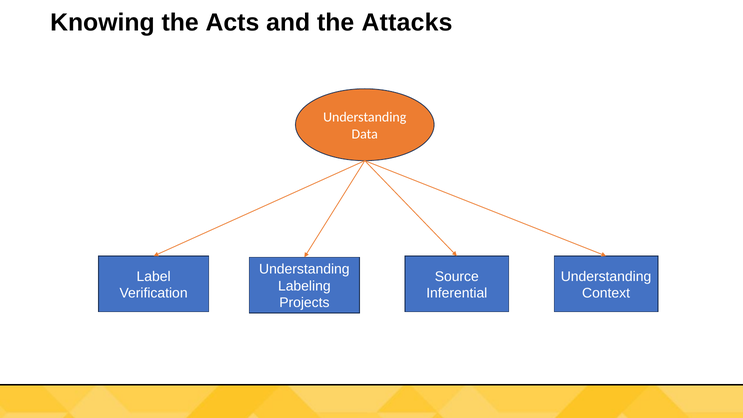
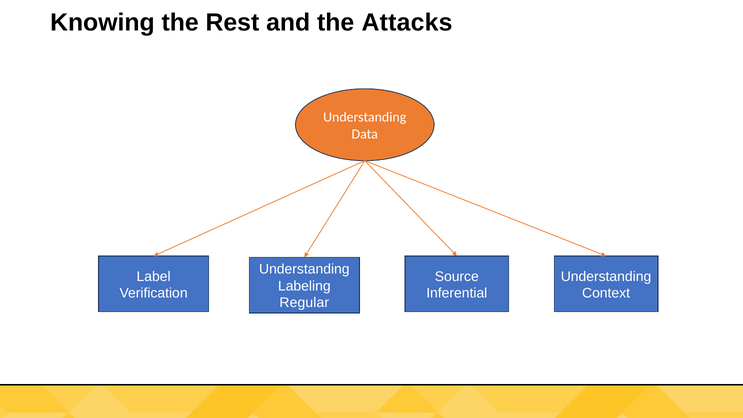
Acts: Acts -> Rest (232, 23)
Projects: Projects -> Regular (304, 303)
